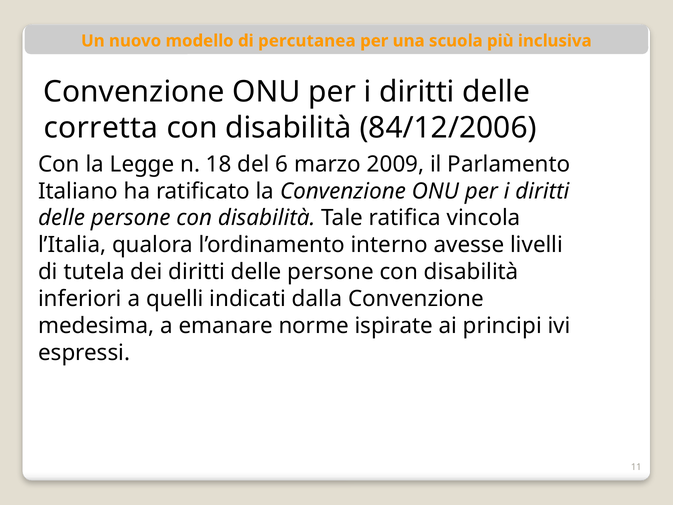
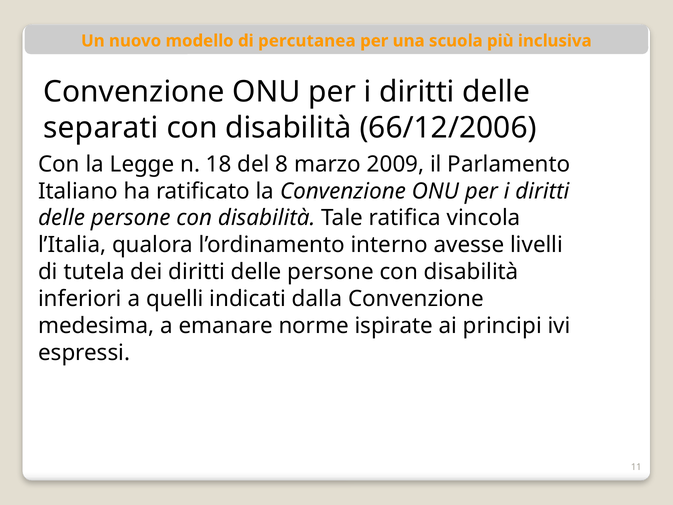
corretta: corretta -> separati (101, 128)
84/12/2006: 84/12/2006 -> 66/12/2006 (448, 128)
6: 6 -> 8 (282, 164)
